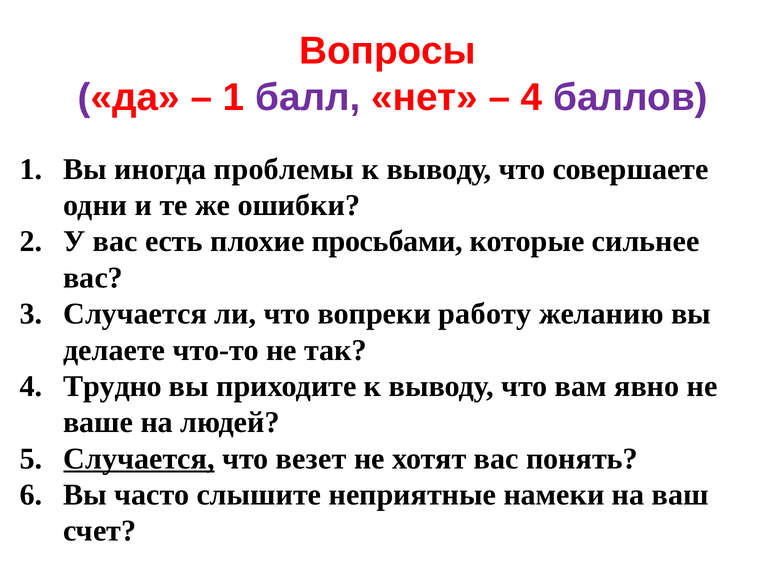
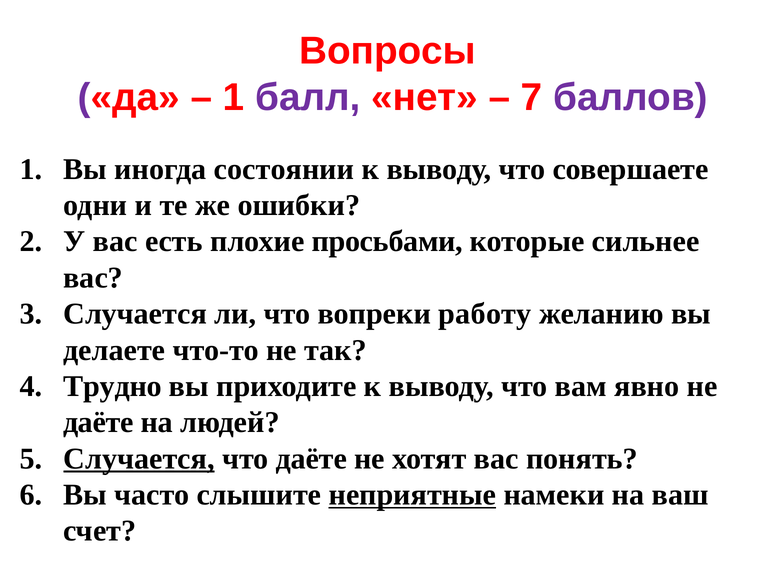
4: 4 -> 7 (532, 98)
проблемы: проблемы -> состоянии (284, 169)
ваше: ваше -> даёте (98, 423)
что везет: везет -> даёте (311, 459)
неприятные underline: none -> present (412, 495)
